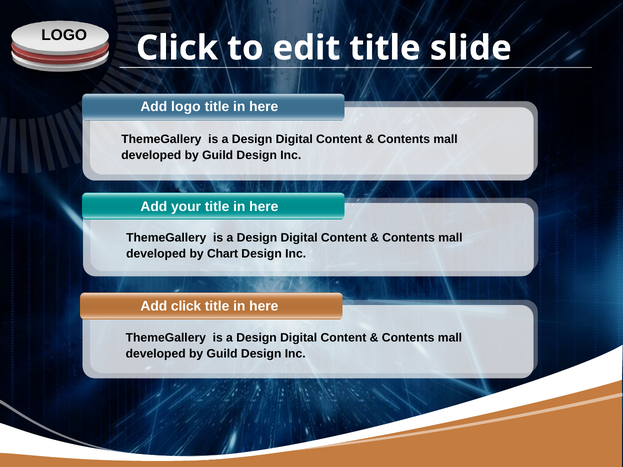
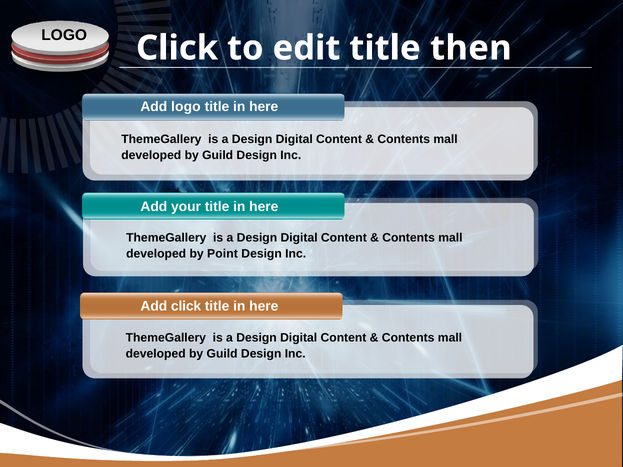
slide: slide -> then (471, 48)
Chart: Chart -> Point (222, 254)
